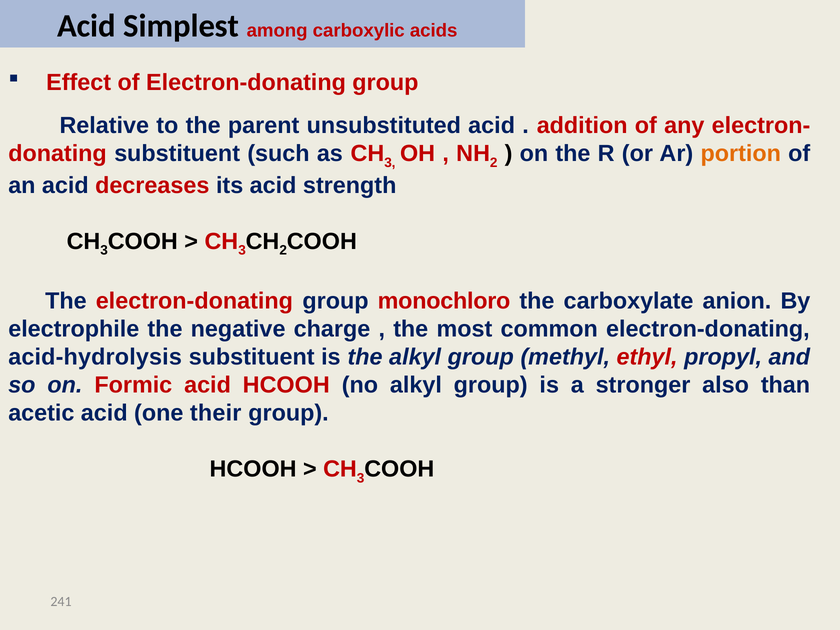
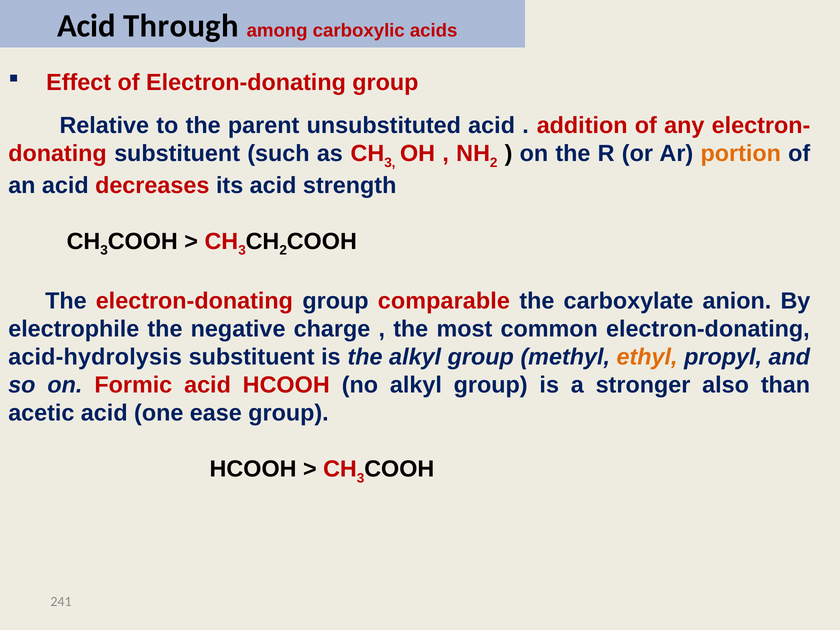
Simplest: Simplest -> Through (181, 26)
monochloro: monochloro -> comparable (444, 301)
ethyl colour: red -> orange (647, 357)
their: their -> ease (216, 413)
